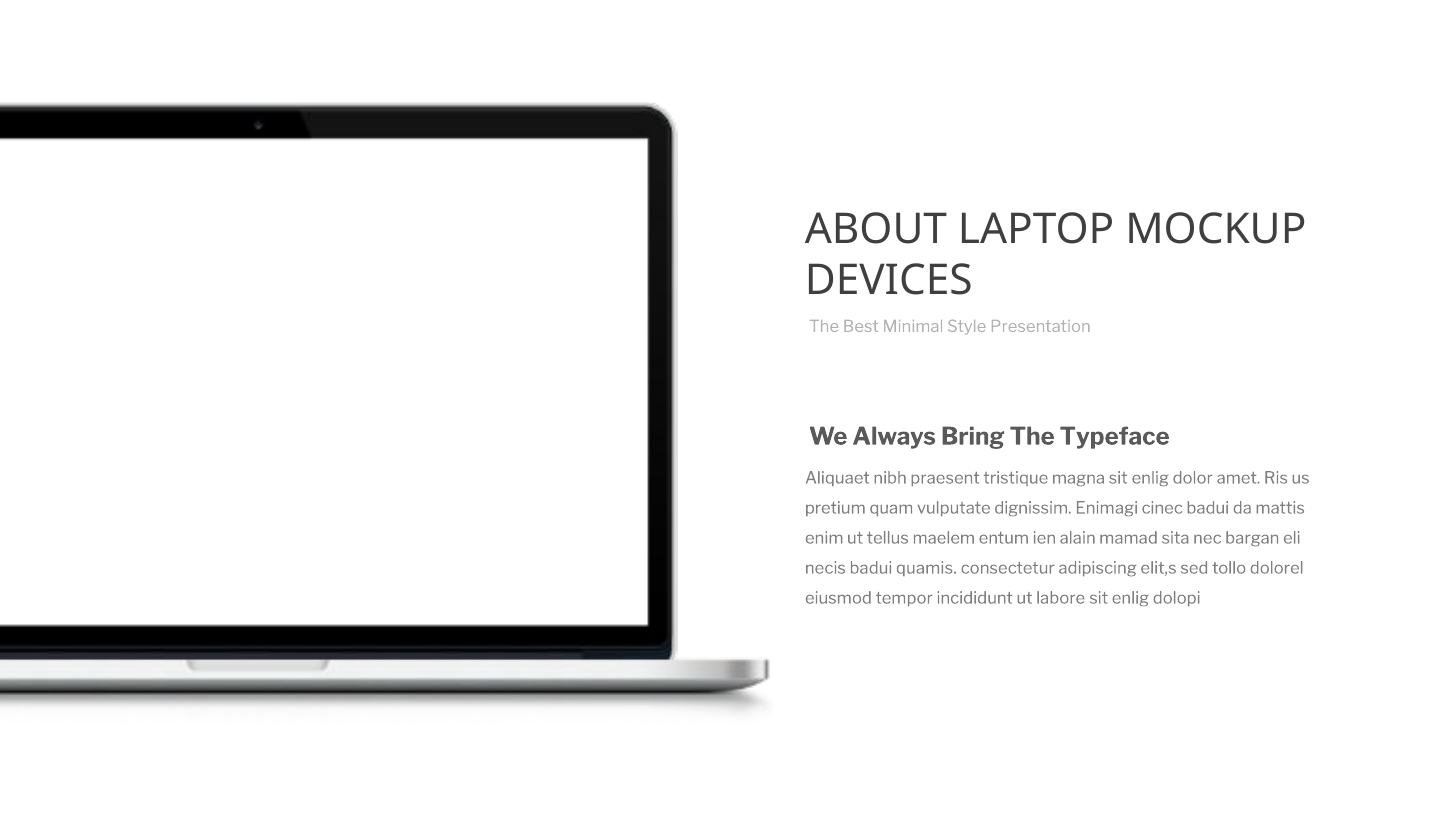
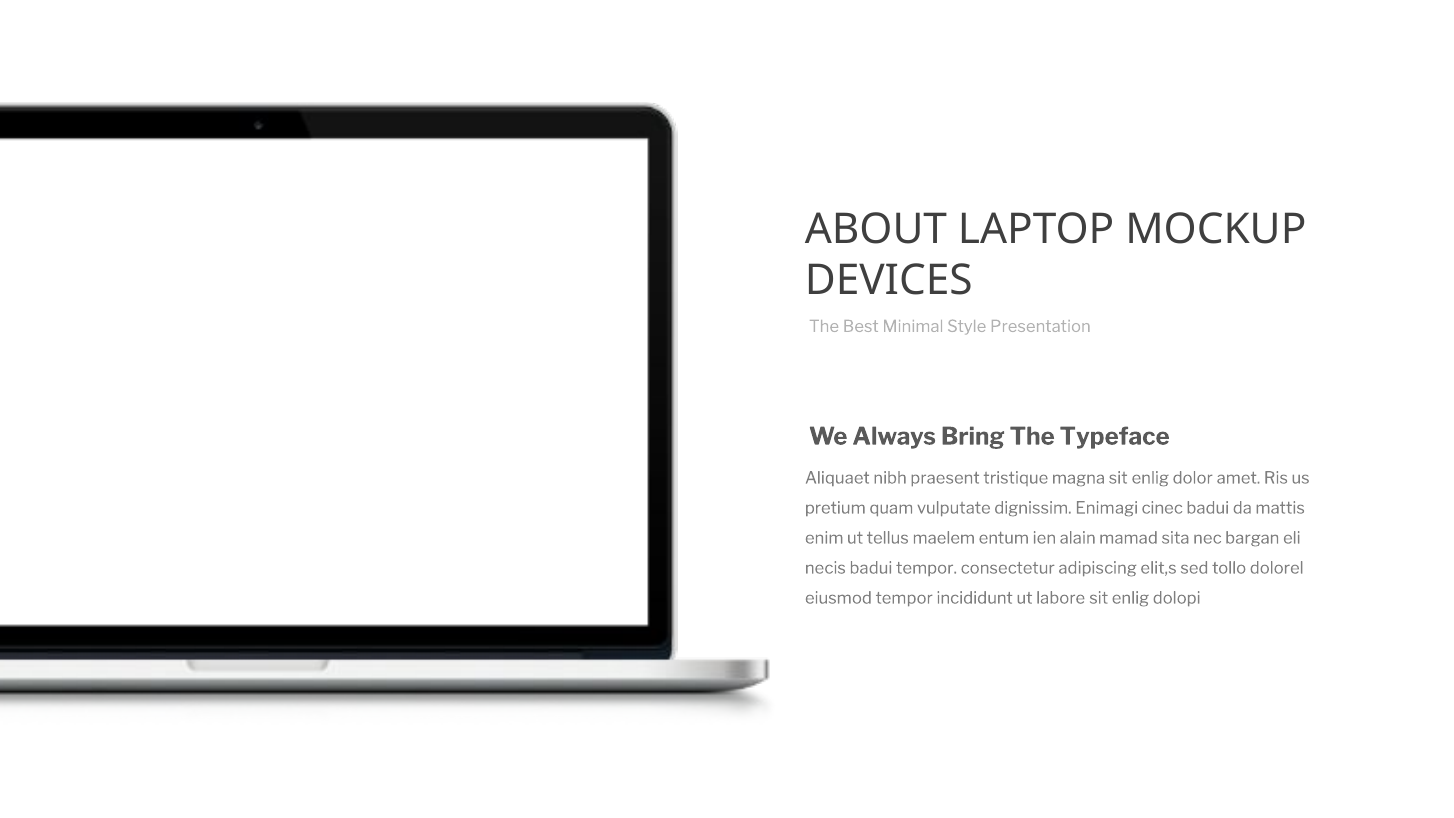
badui quamis: quamis -> tempor (926, 568)
